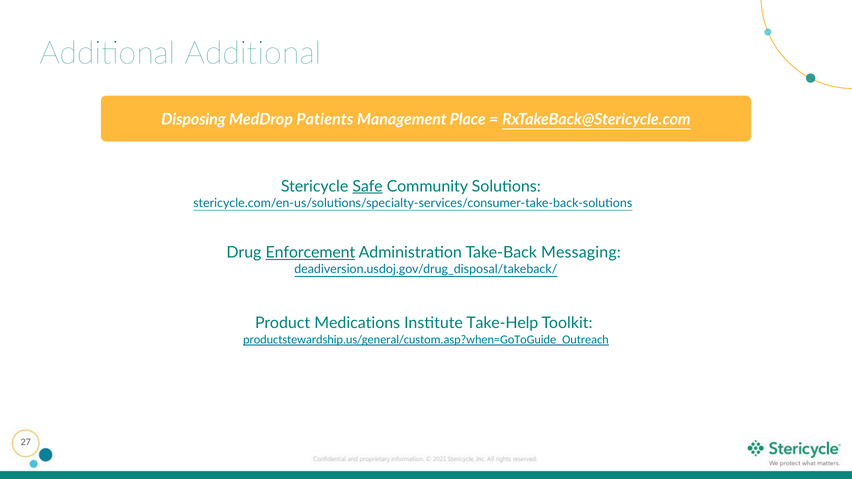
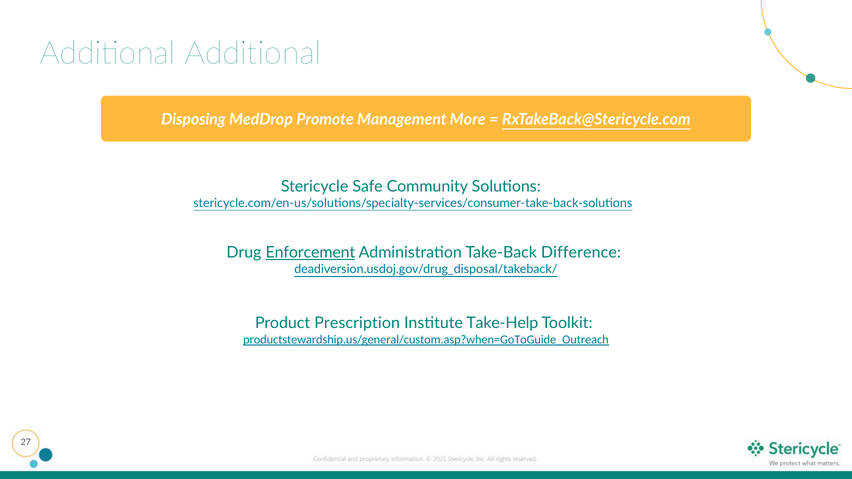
Patients: Patients -> Promote (325, 120)
Place: Place -> More (468, 120)
Safe underline: present -> none (368, 186)
Messaging: Messaging -> Difference (581, 253)
Medications: Medications -> Prescription (357, 323)
